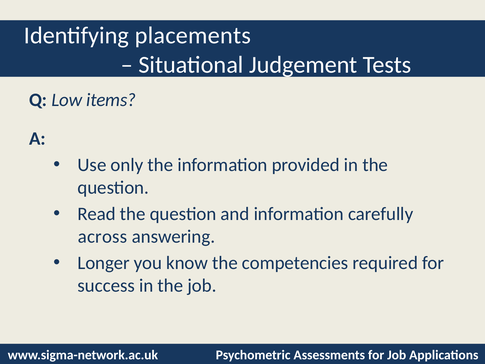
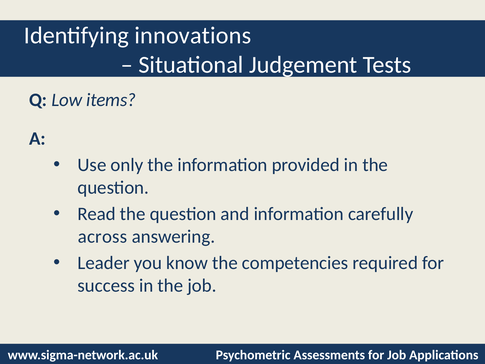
placements: placements -> innovations (193, 36)
Longer: Longer -> Leader (104, 263)
